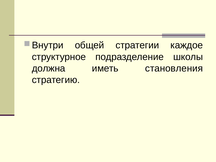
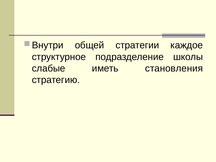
должна: должна -> слабые (49, 68)
